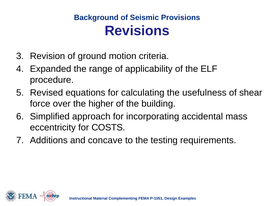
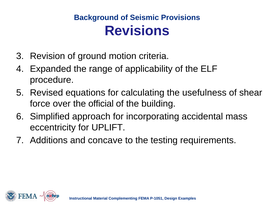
higher: higher -> official (101, 104)
COSTS: COSTS -> UPLIFT (108, 128)
